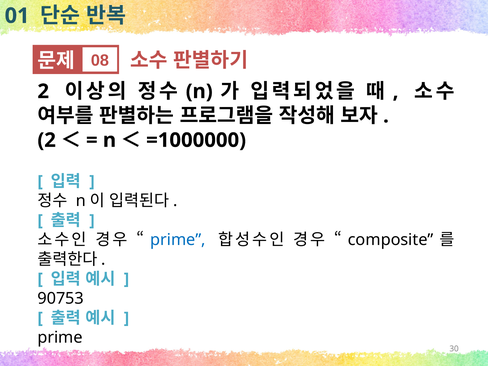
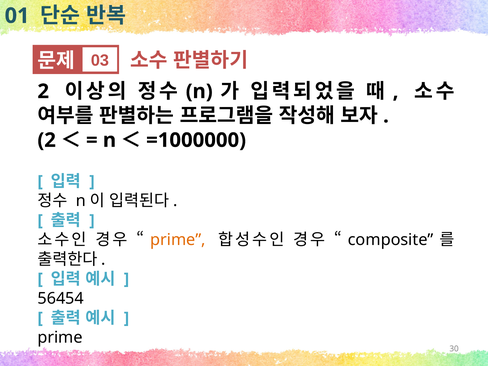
08: 08 -> 03 (100, 61)
prime colour: blue -> orange (178, 240)
90753: 90753 -> 56454 (61, 299)
